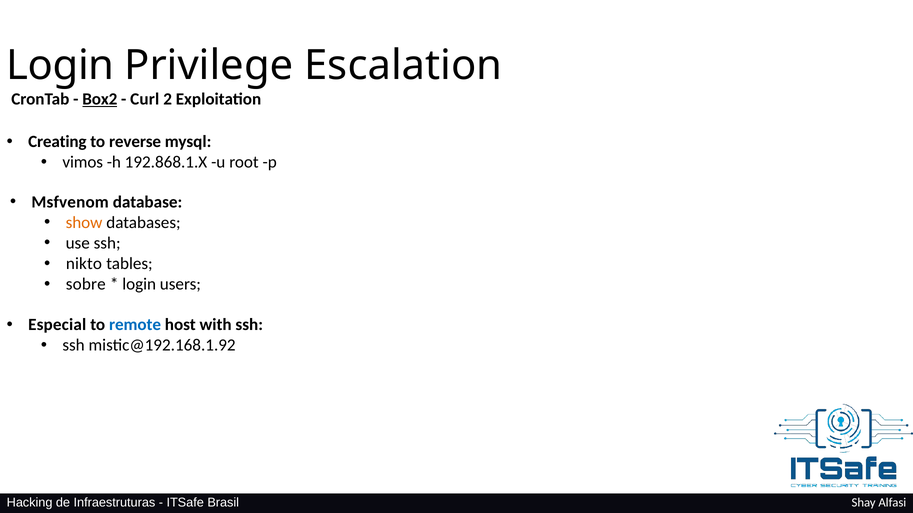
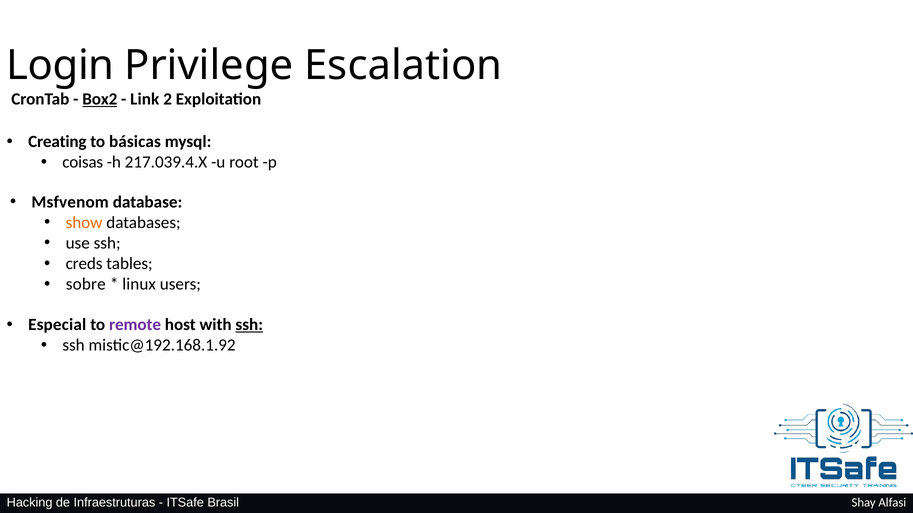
Curl: Curl -> Link (145, 99)
reverse: reverse -> básicas (135, 142)
vimos: vimos -> coisas (83, 162)
192.868.1.X: 192.868.1.X -> 217.039.4.X (166, 162)
nikto: nikto -> creds (84, 264)
login: login -> linux (139, 285)
remote colour: blue -> purple (135, 325)
ssh underline: none -> present (249, 325)
